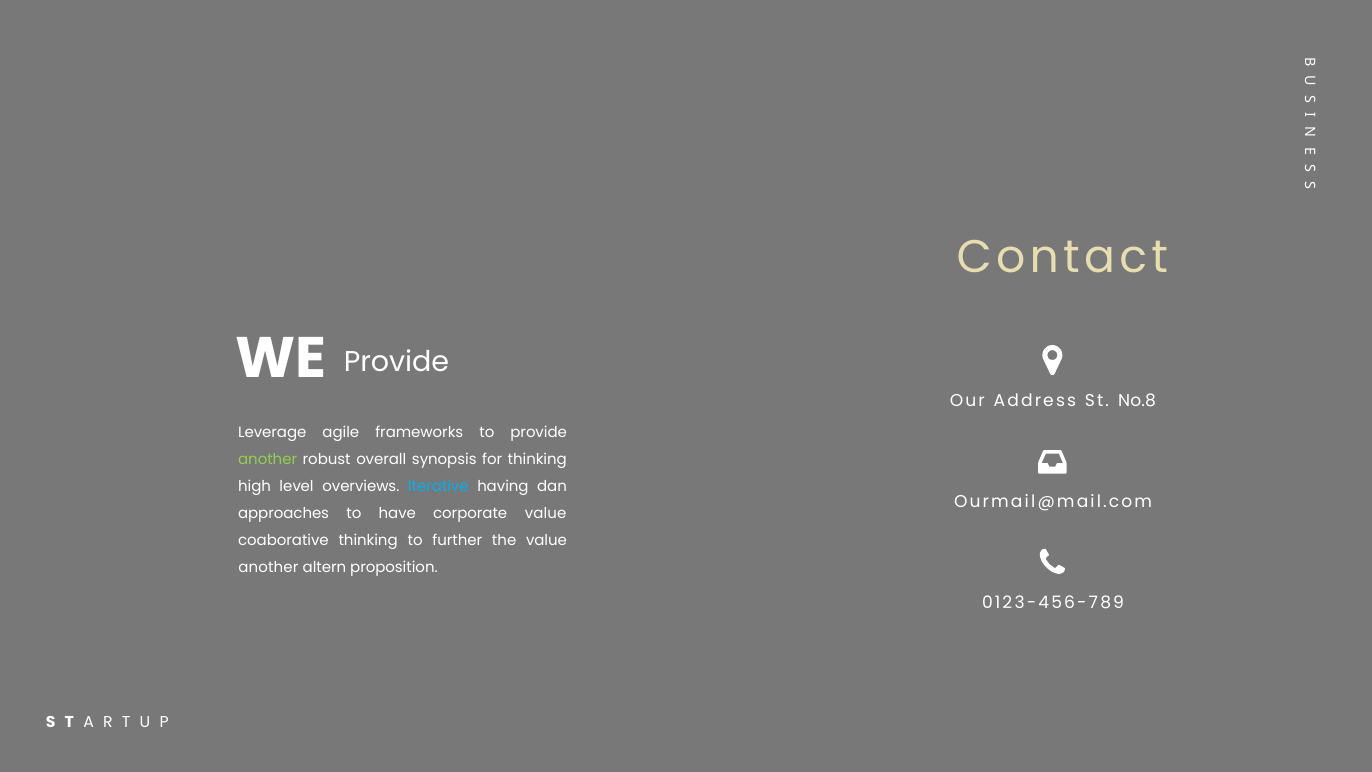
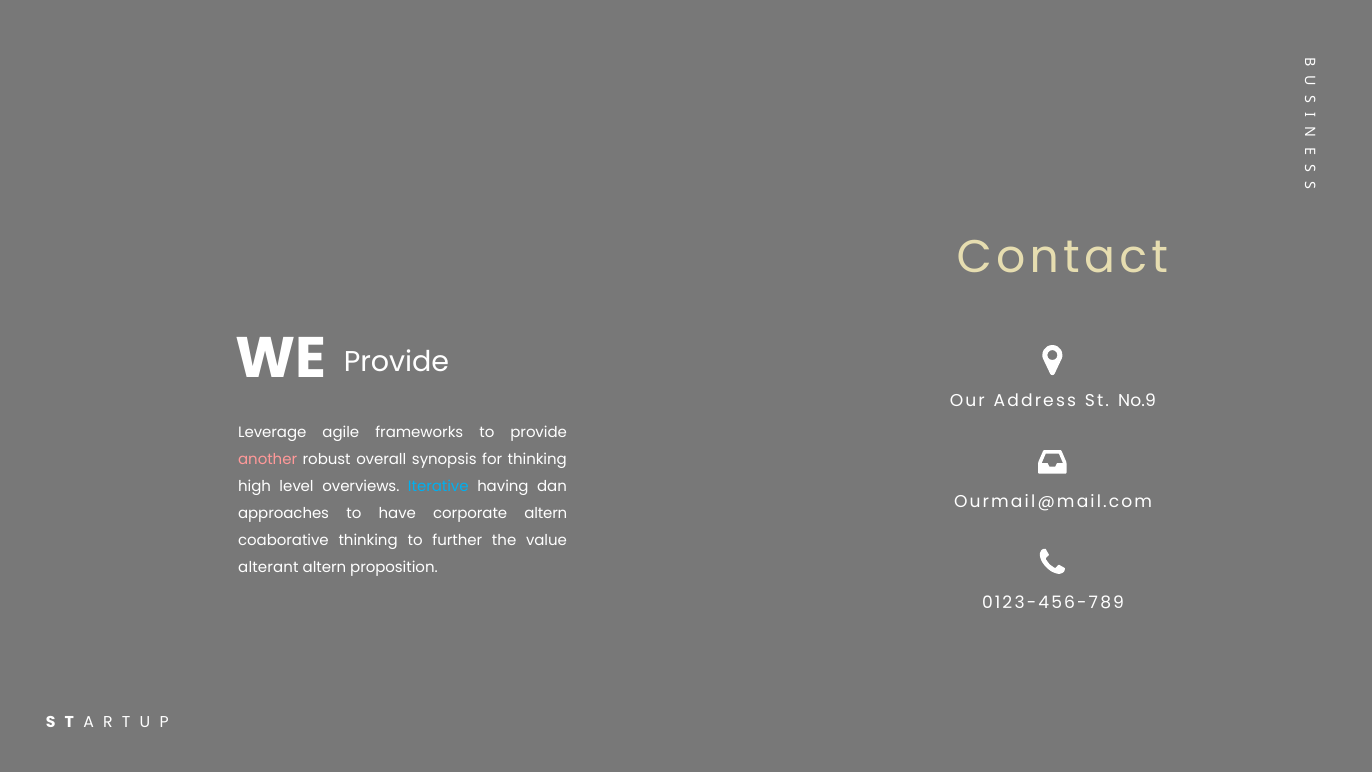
No.8: No.8 -> No.9 (1137, 401)
another colour: light green -> pink (268, 459)
corporate value: value -> altern (546, 513)
another: another -> alterant (268, 567)
